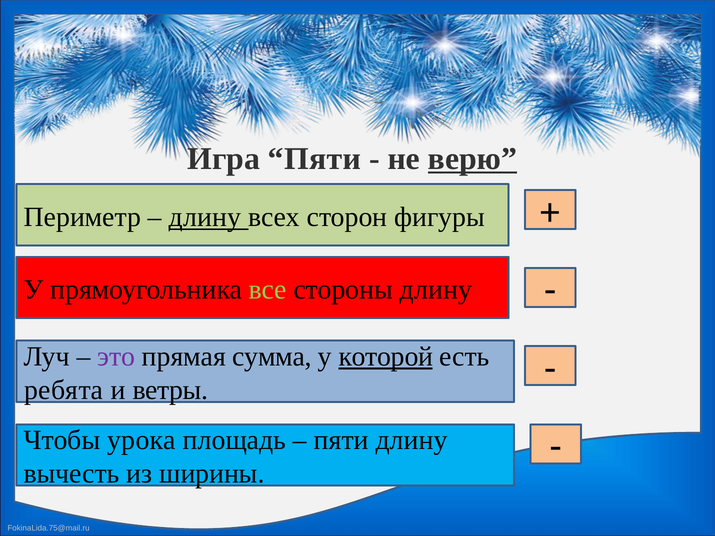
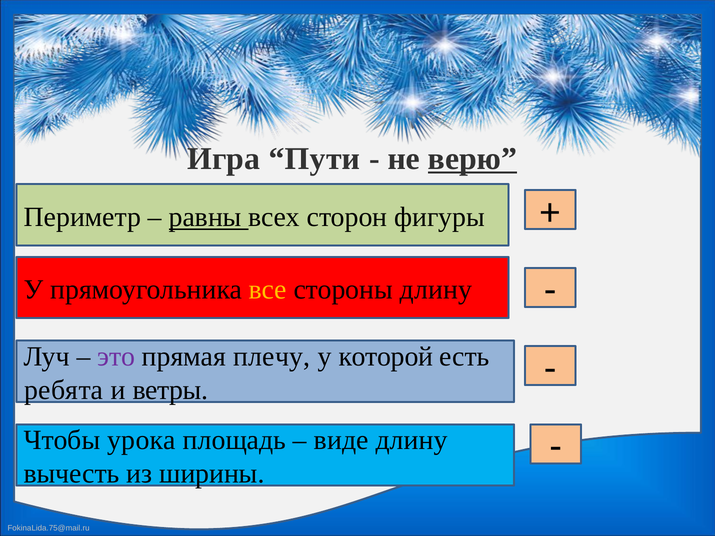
Игра Пяти: Пяти -> Пути (314, 159)
длину: длину -> равны (205, 217)
все colour: light green -> yellow (268, 290)
сумма: сумма -> плечу (272, 357)
которой underline: present -> none (386, 357)
пяти: пяти -> виде (341, 440)
